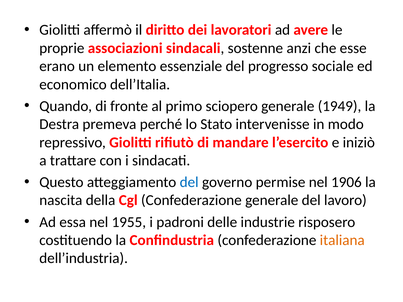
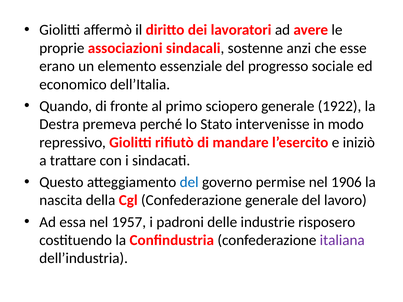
1949: 1949 -> 1922 (340, 106)
1955: 1955 -> 1957 (129, 222)
italiana colour: orange -> purple (342, 240)
